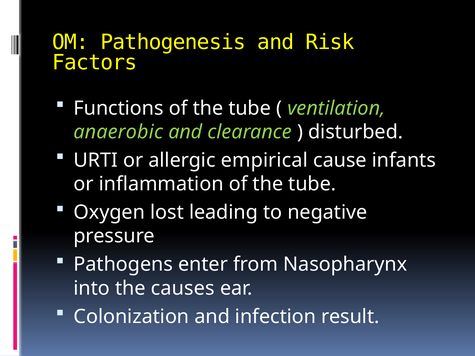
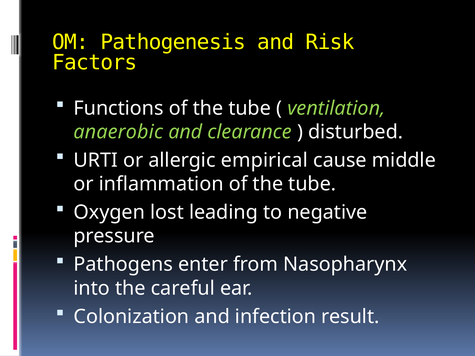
infants: infants -> middle (404, 160)
causes: causes -> careful (183, 288)
